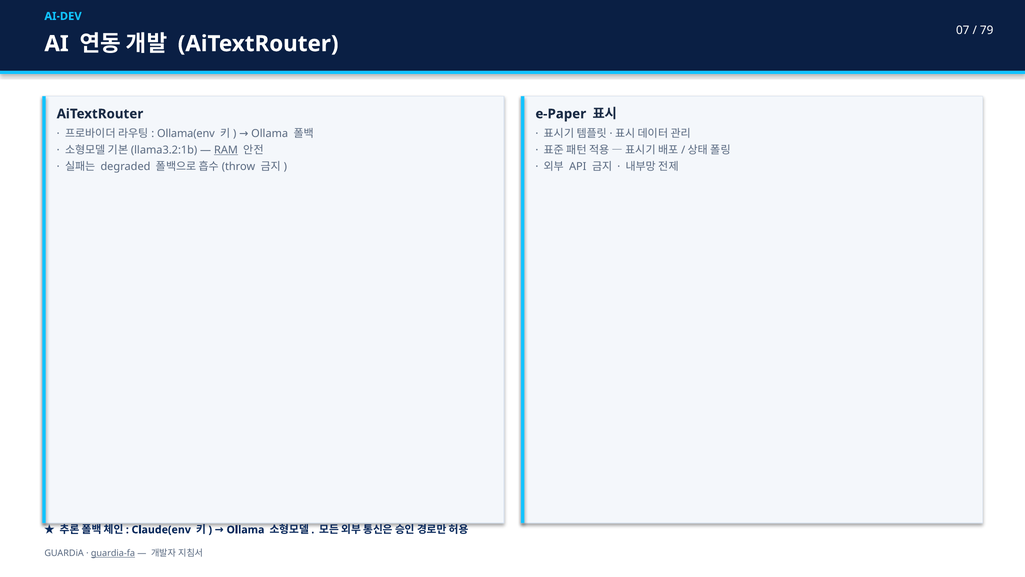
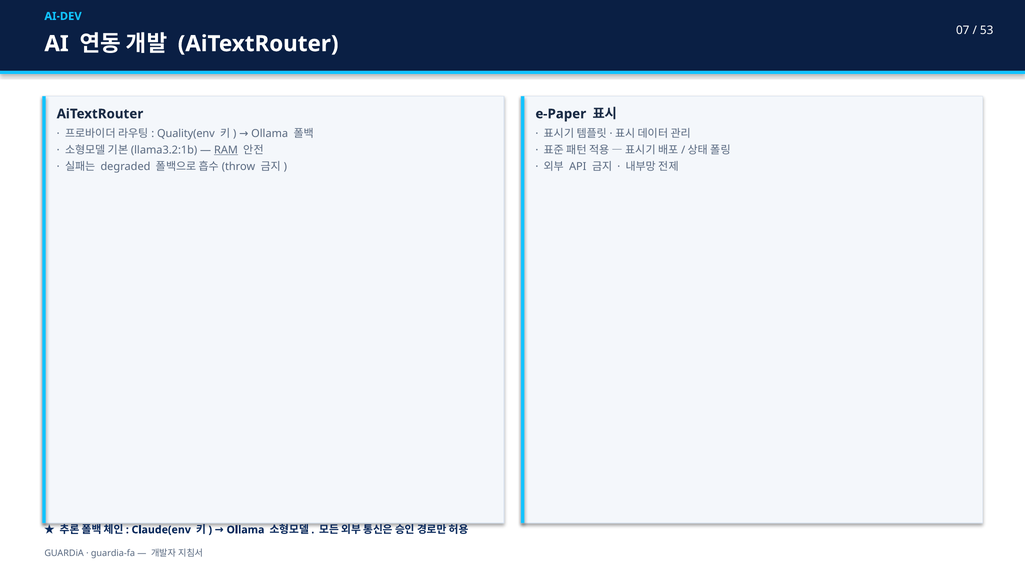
79: 79 -> 53 (987, 30)
Ollama(env: Ollama(env -> Quality(env (186, 134)
guardia-fa underline: present -> none (113, 553)
